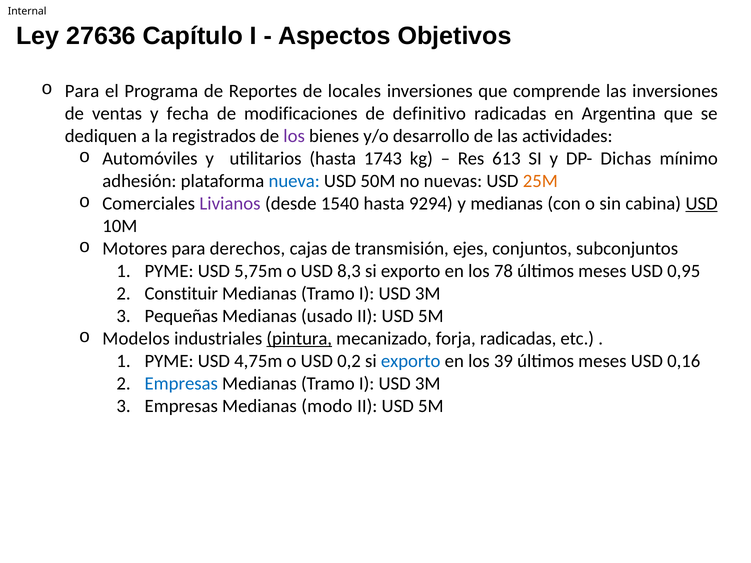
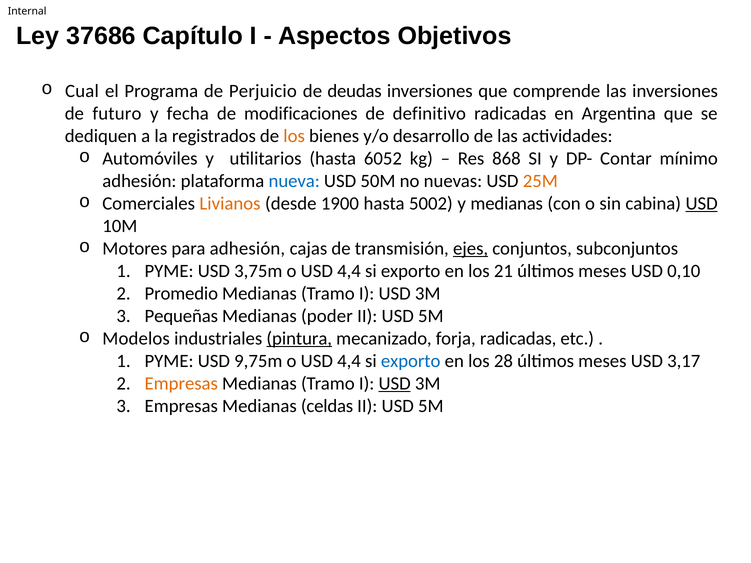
27636: 27636 -> 37686 (101, 36)
o Para: Para -> Cual (82, 91)
Reportes: Reportes -> Perjuicio (263, 91)
locales: locales -> deudas (355, 91)
ventas: ventas -> futuro (117, 113)
los colour: purple -> orange (294, 136)
1743: 1743 -> 6052 (383, 158)
613: 613 -> 868 (506, 158)
Dichas: Dichas -> Contar (626, 158)
Livianos colour: purple -> orange (230, 204)
1540: 1540 -> 1900 (340, 204)
9294: 9294 -> 5002 (431, 204)
para derechos: derechos -> adhesión (247, 249)
ejes underline: none -> present (471, 249)
5,75m: 5,75m -> 3,75m (258, 271)
8,3: 8,3 -> 4,4 (349, 271)
78: 78 -> 21 (503, 271)
0,95: 0,95 -> 0,10 (684, 271)
Constituir: Constituir -> Promedio (181, 294)
usado: usado -> poder (327, 316)
4,75m: 4,75m -> 9,75m (258, 361)
0,2: 0,2 -> 4,4 (349, 361)
39: 39 -> 28 (503, 361)
0,16: 0,16 -> 3,17 (684, 361)
Empresas colour: blue -> orange (181, 384)
USD underline: none -> present (395, 384)
modo: modo -> celdas (327, 406)
